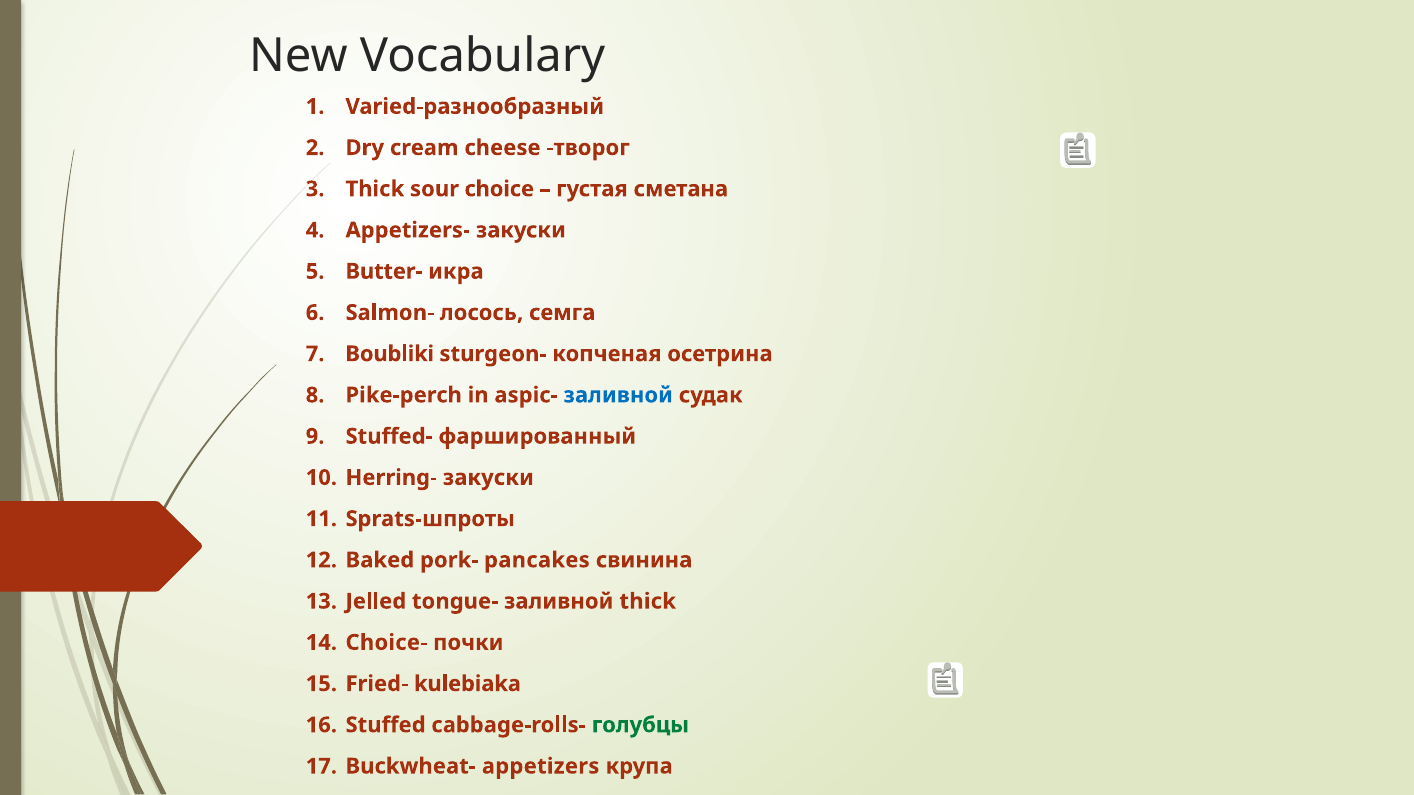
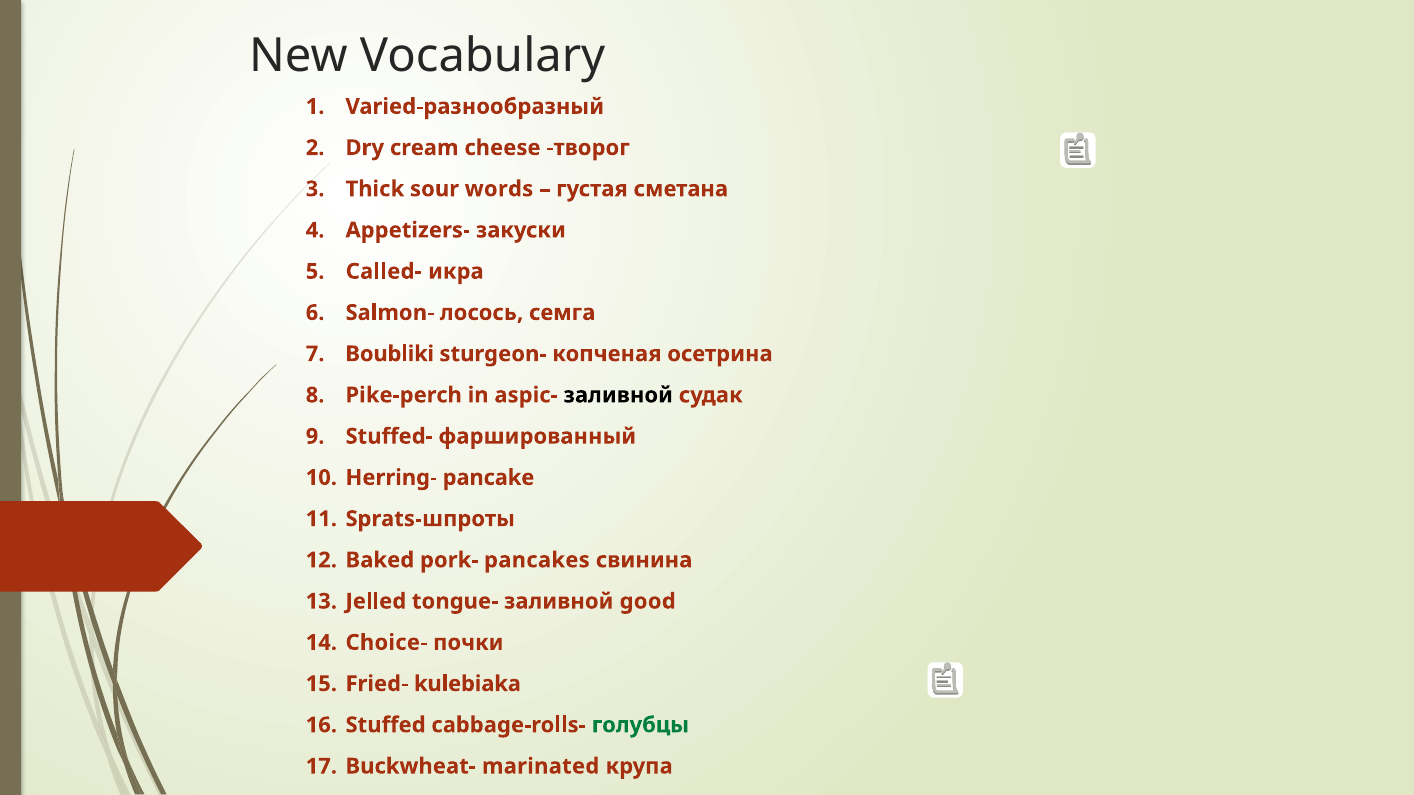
choice: choice -> words (499, 189)
Butter-: Butter- -> Called- (384, 272)
заливной colour: blue -> black (618, 395)
Herring- закуски: закуски -> pancake (488, 478)
заливной thick: thick -> good (648, 602)
appetizers: appetizers -> marinated (541, 767)
